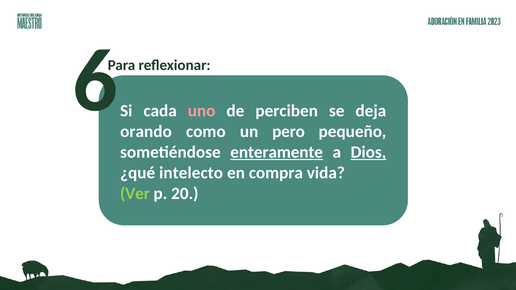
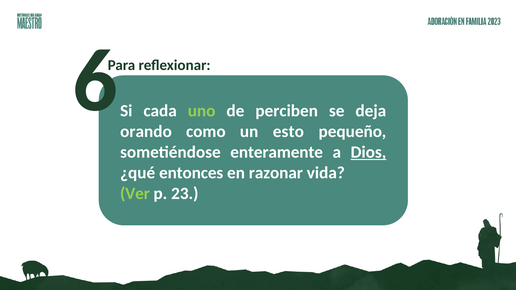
uno colour: pink -> light green (202, 111)
pero: pero -> esto (288, 132)
enteramente underline: present -> none (277, 152)
intelecto: intelecto -> entonces (191, 173)
compra: compra -> razonar (276, 173)
20: 20 -> 23 (185, 194)
